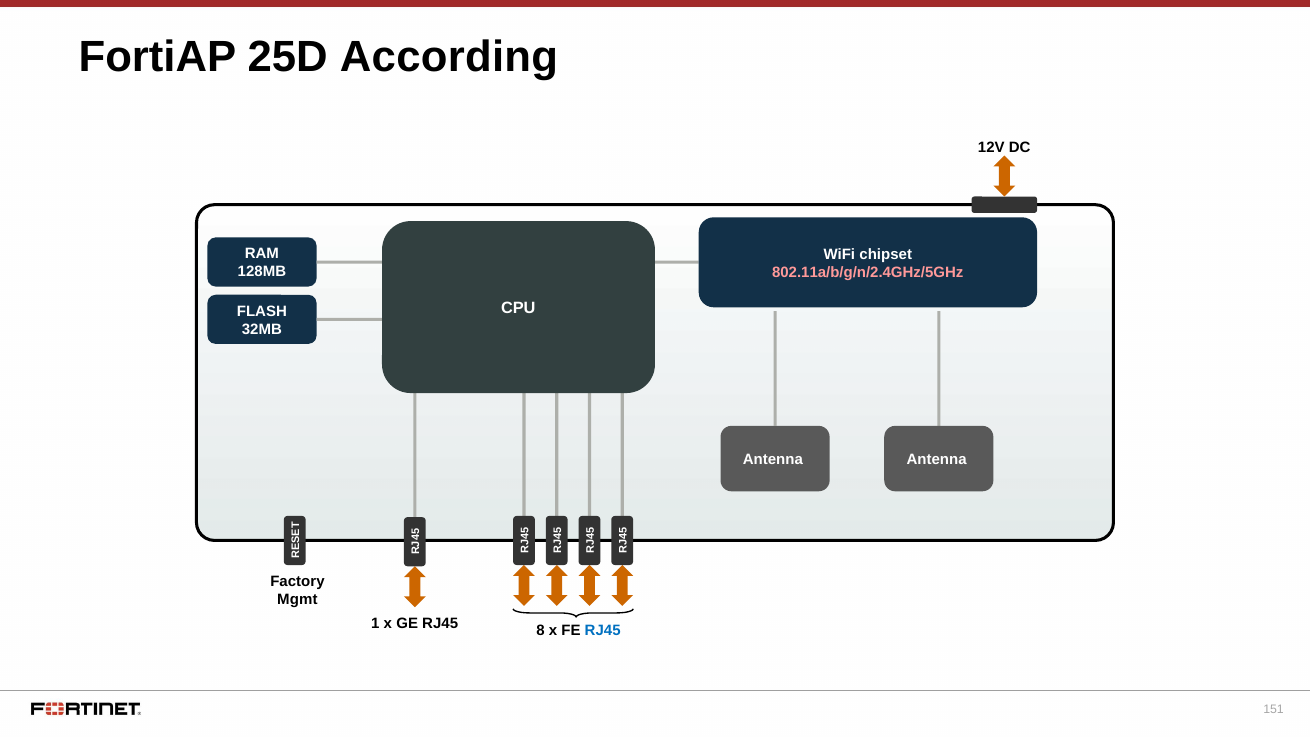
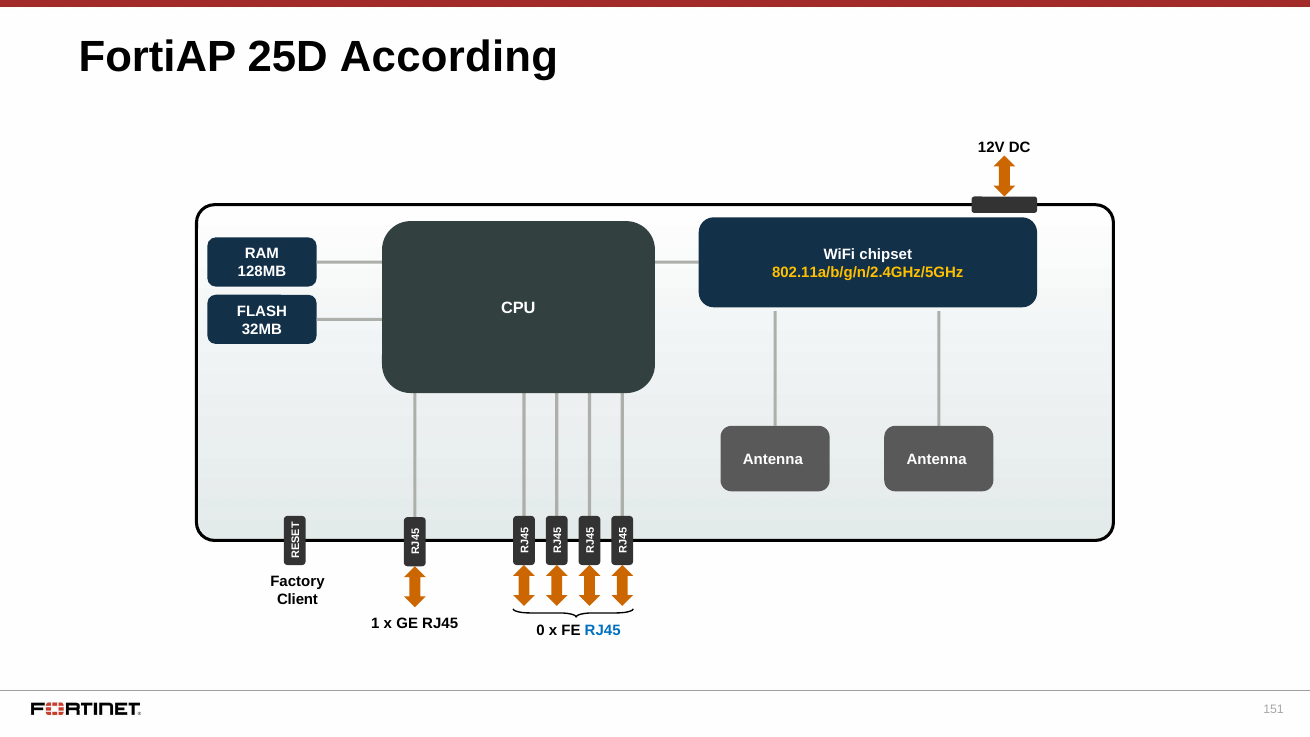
802.11a/b/g/n/2.4GHz/5GHz colour: pink -> yellow (868, 272)
Mgmt: Mgmt -> Client (298, 600)
8: 8 -> 0 (541, 631)
